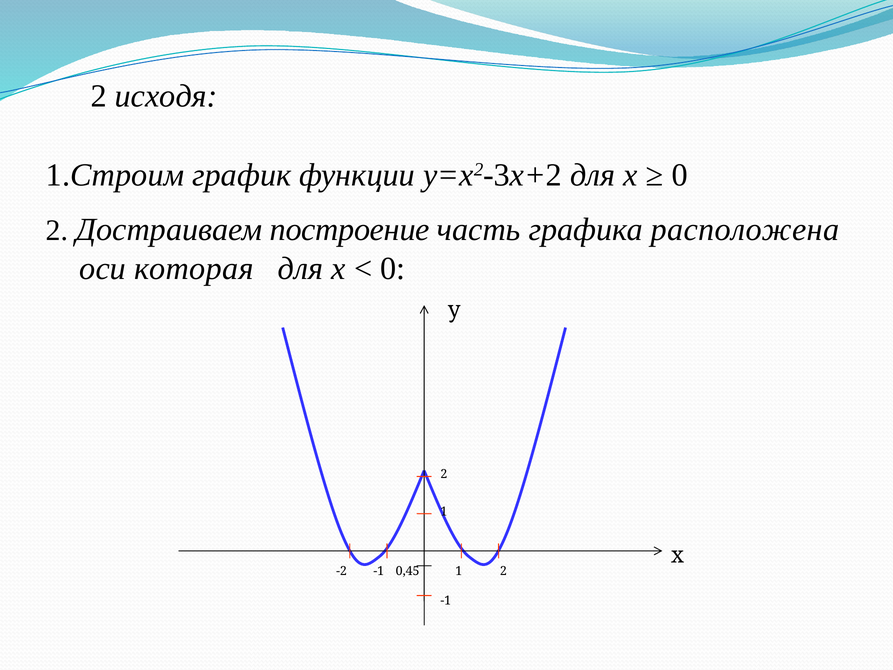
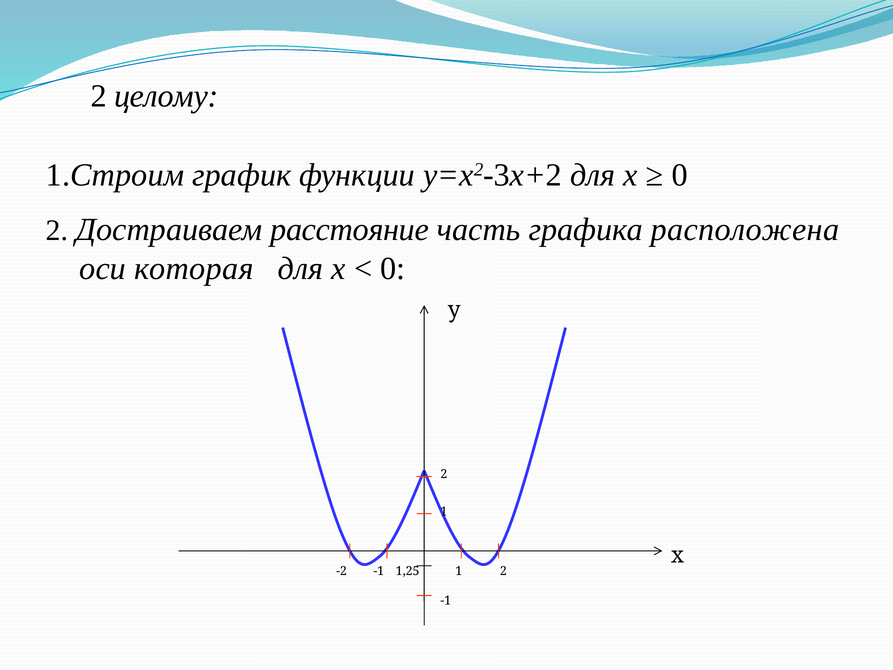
исходя: исходя -> целому (166, 96)
построение: построение -> расстояние (350, 230)
0,45: 0,45 -> 1,25 (408, 571)
